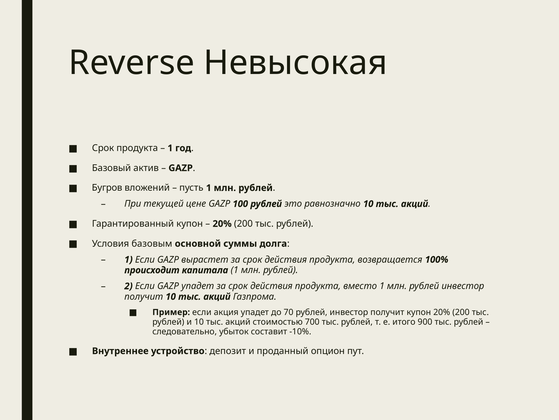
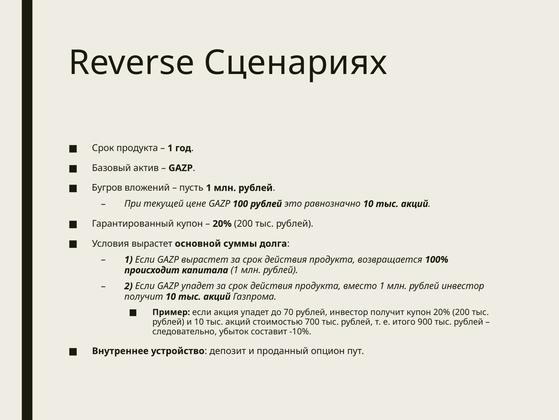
Невысокая: Невысокая -> Сценариях (295, 63)
Условия базовым: базовым -> вырастет (152, 243)
